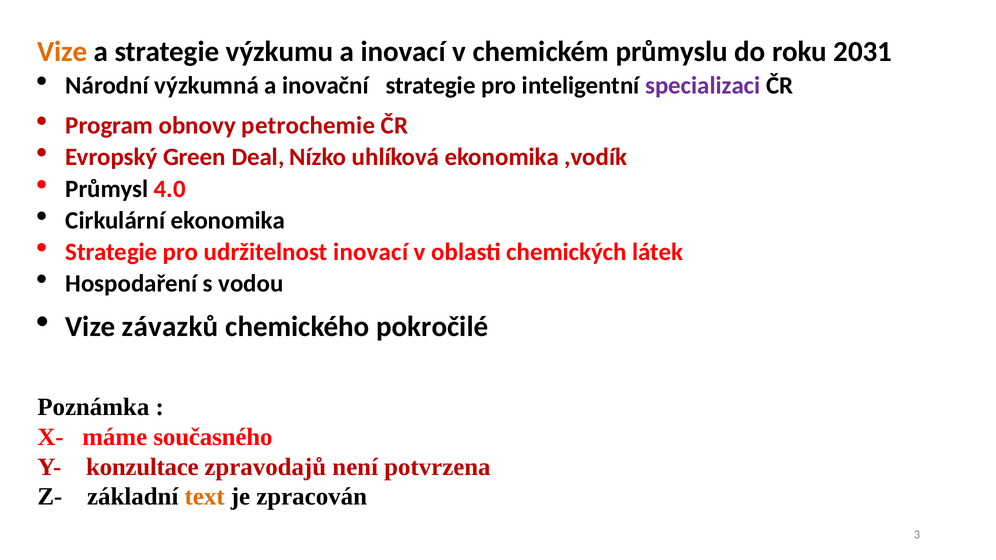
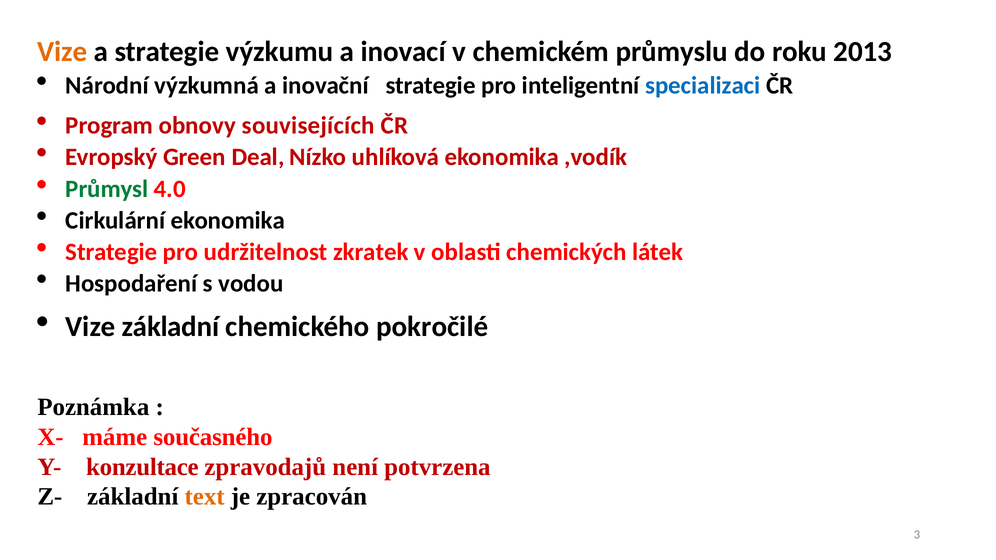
2031: 2031 -> 2013 (863, 52)
specializaci colour: purple -> blue (703, 86)
petrochemie: petrochemie -> souvisejících (308, 126)
Průmysl colour: black -> green (107, 189)
udržitelnost inovací: inovací -> zkratek (371, 252)
Vize závazků: závazků -> základní (170, 327)
